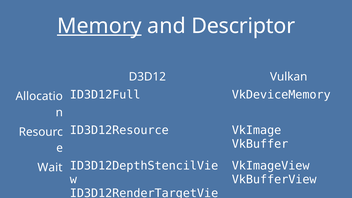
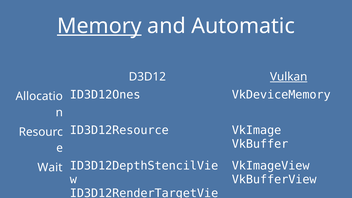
Descriptor: Descriptor -> Automatic (243, 26)
Vulkan underline: none -> present (289, 77)
ID3D12Full: ID3D12Full -> ID3D12Ones (105, 95)
